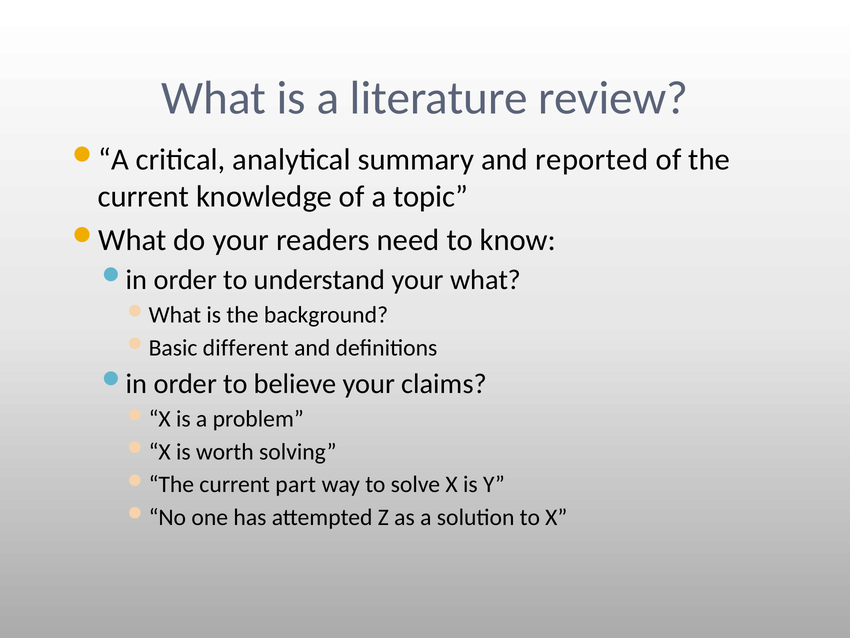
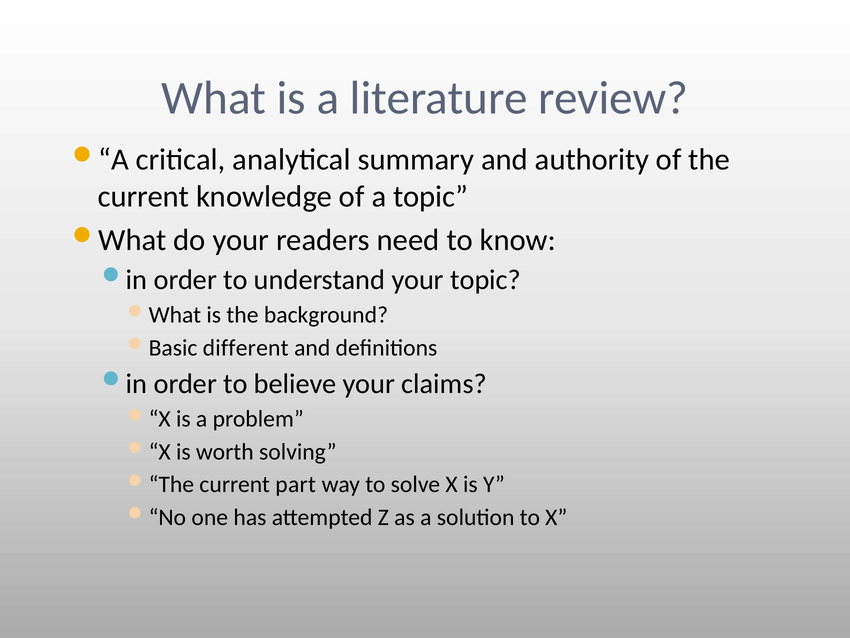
reported: reported -> authority (592, 159)
your what: what -> topic (486, 279)
